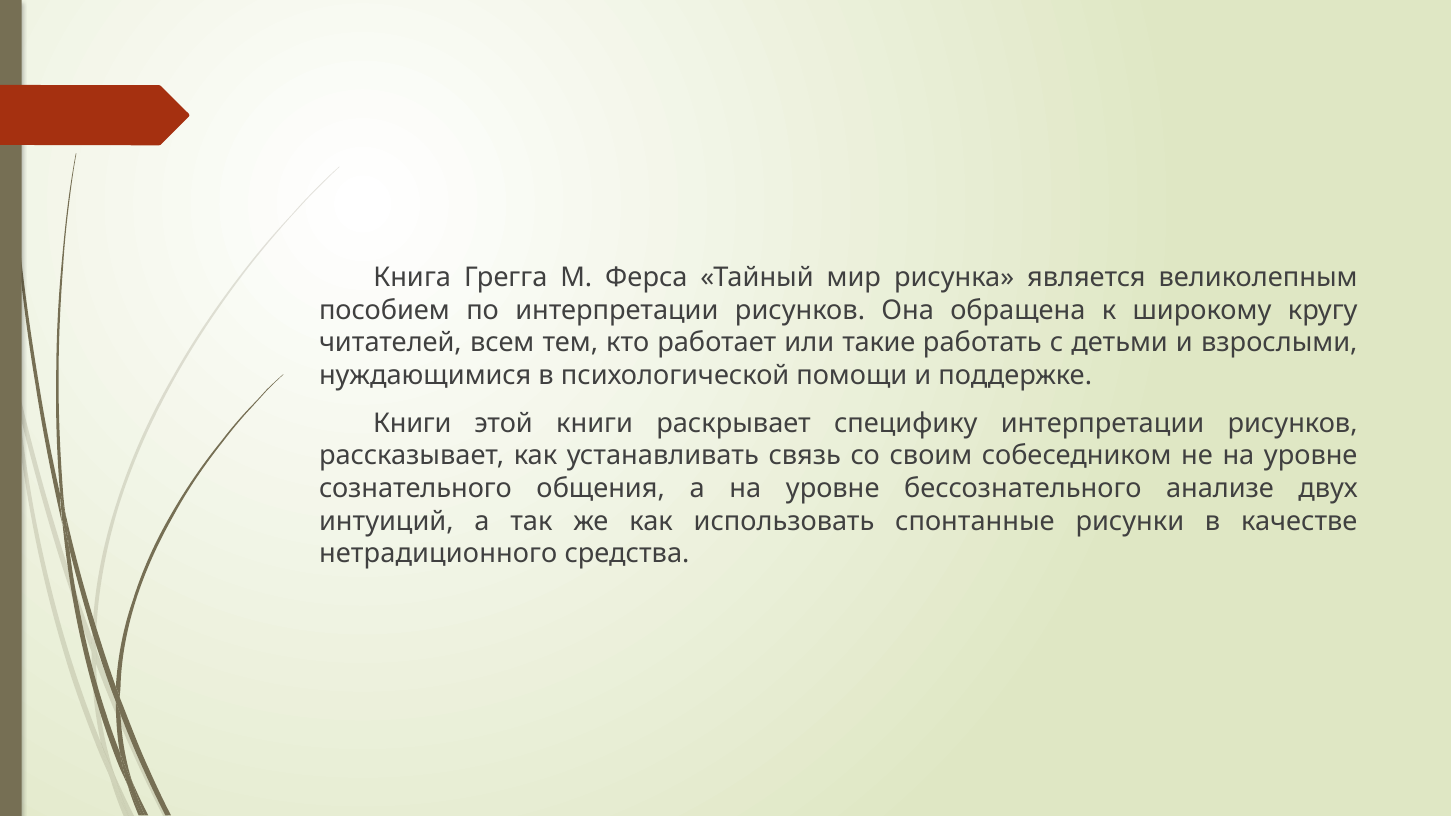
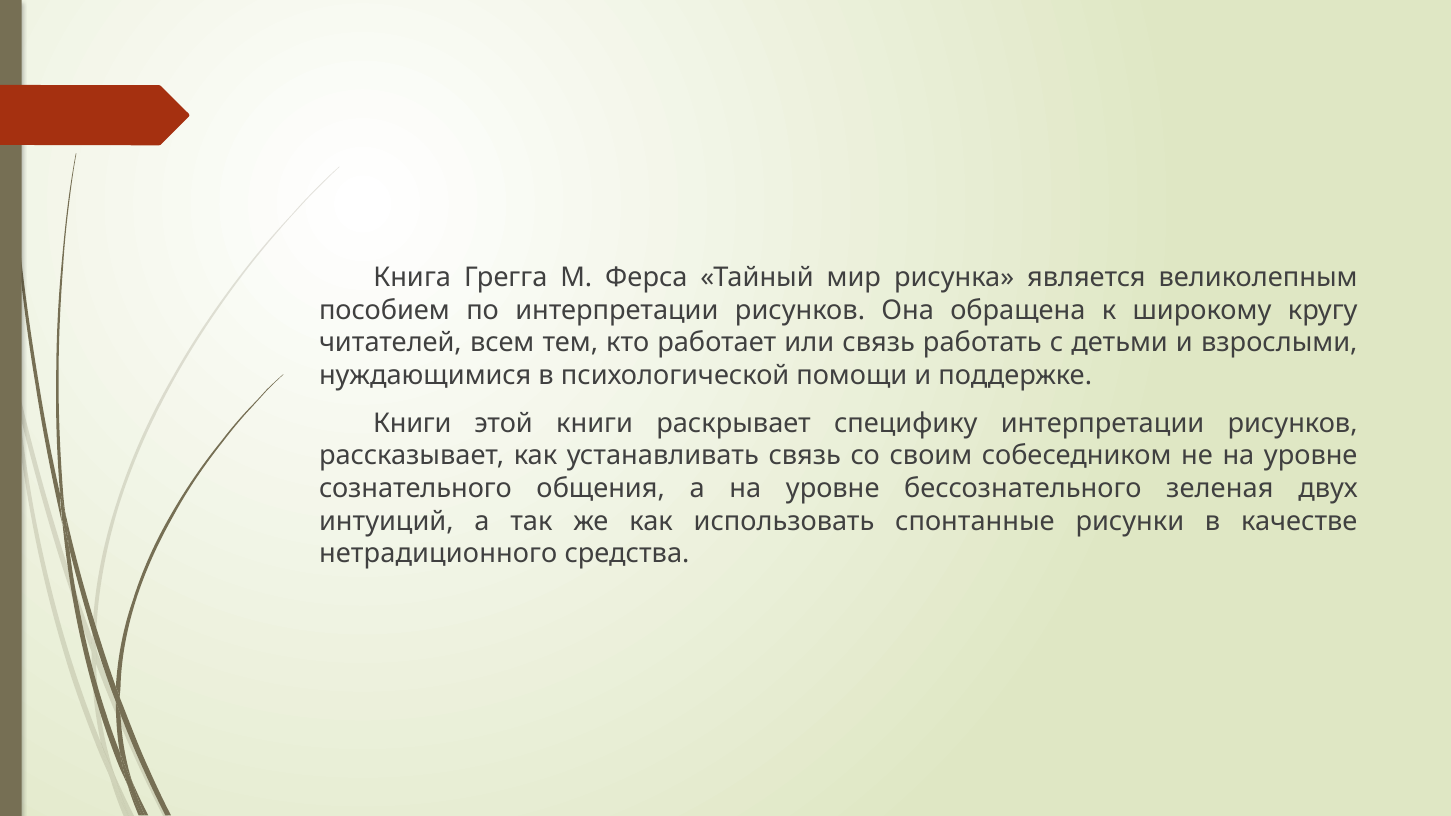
или такие: такие -> связь (879, 343)
анализе: анализе -> зеленая (1220, 489)
